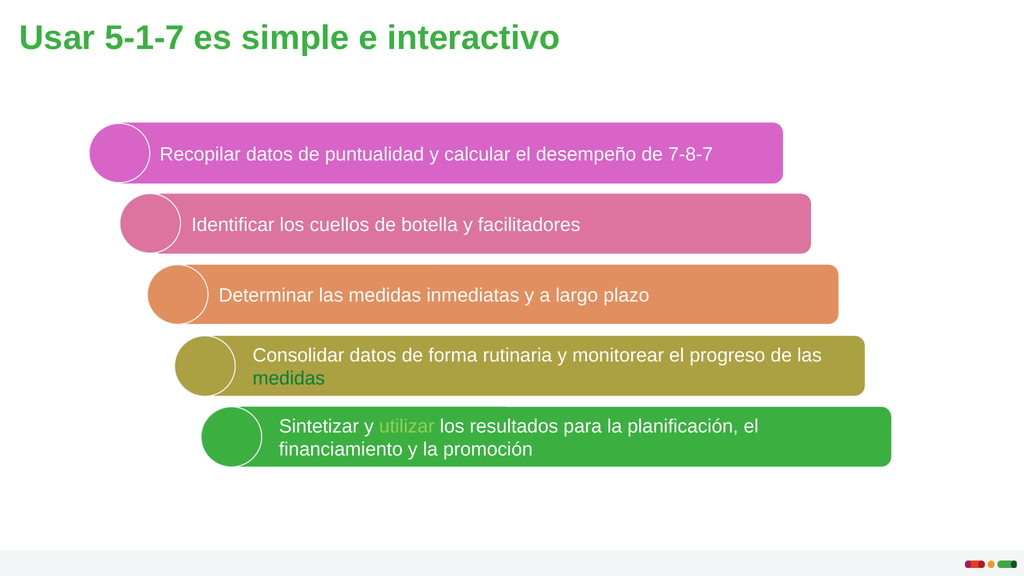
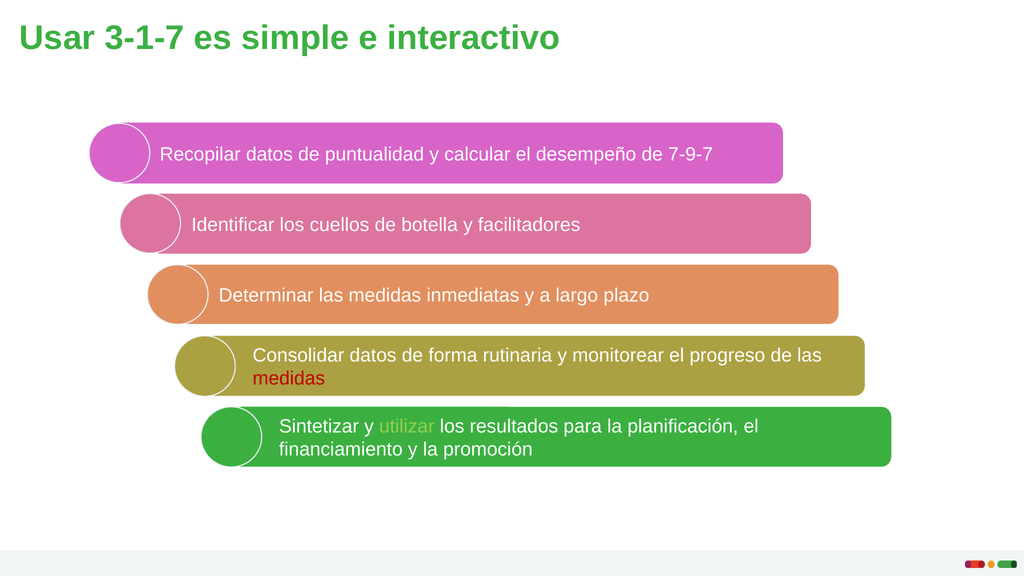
5-1-7: 5-1-7 -> 3-1-7 (145, 38)
7-8-7: 7-8-7 -> 7-9-7 (691, 154)
medidas colour: green -> red (289, 379)
